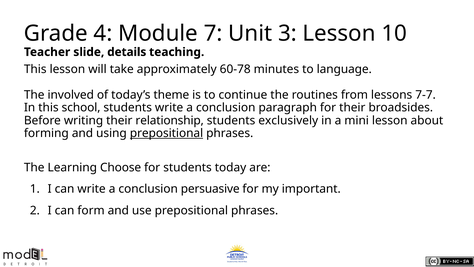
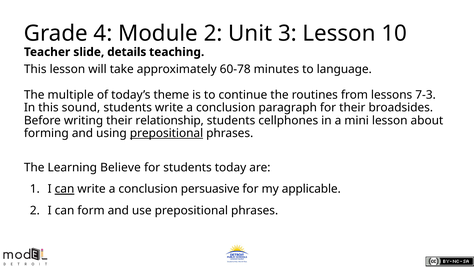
Module 7: 7 -> 2 (213, 33)
involved: involved -> multiple (71, 95)
7-7: 7-7 -> 7-3 (426, 95)
school: school -> sound (81, 108)
exclusively: exclusively -> cellphones (288, 120)
Choose: Choose -> Believe (120, 167)
can underline: none -> present (65, 189)
important: important -> applicable (311, 189)
